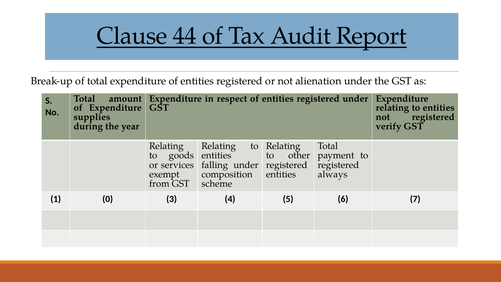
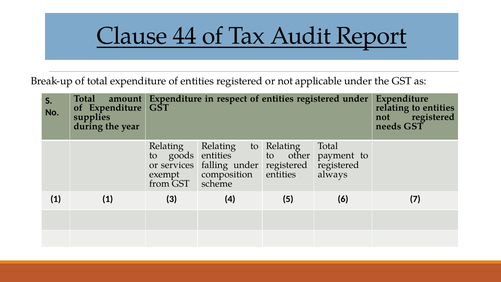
alienation: alienation -> applicable (318, 81)
verify: verify -> needs (389, 126)
1 0: 0 -> 1 (108, 199)
